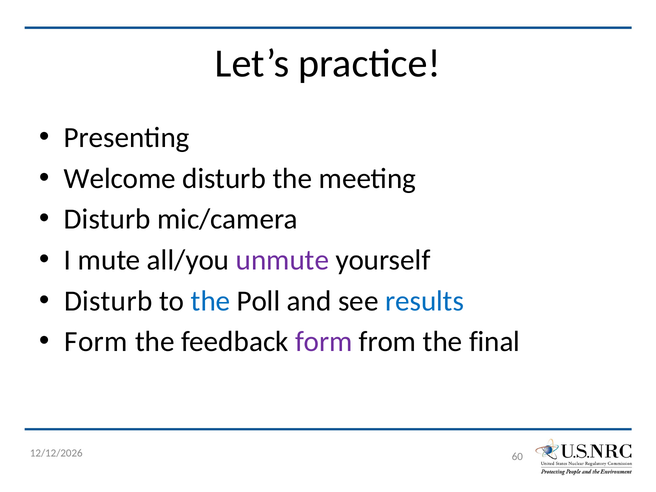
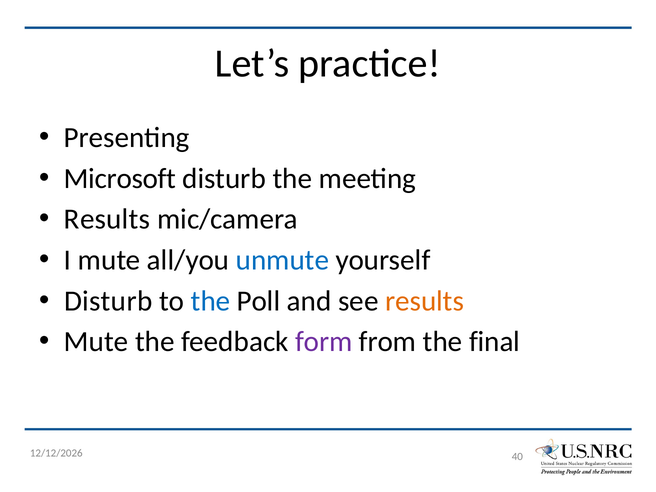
Welcome: Welcome -> Microsoft (120, 178)
Disturb: Disturb -> Results (107, 219)
unmute colour: purple -> blue (282, 260)
results colour: blue -> orange (425, 301)
Form: Form -> Mute (96, 342)
60: 60 -> 40 (517, 457)
